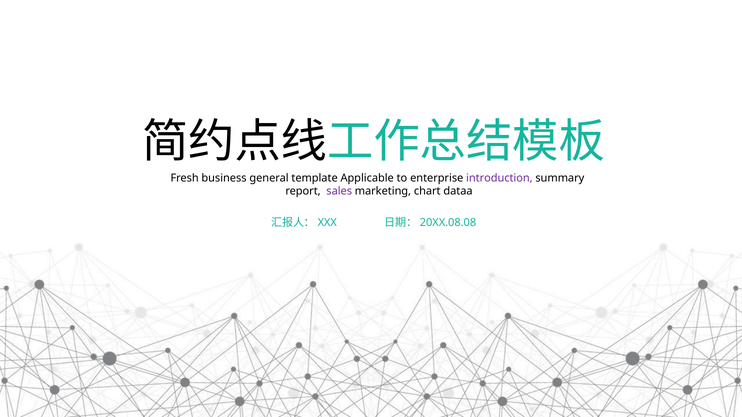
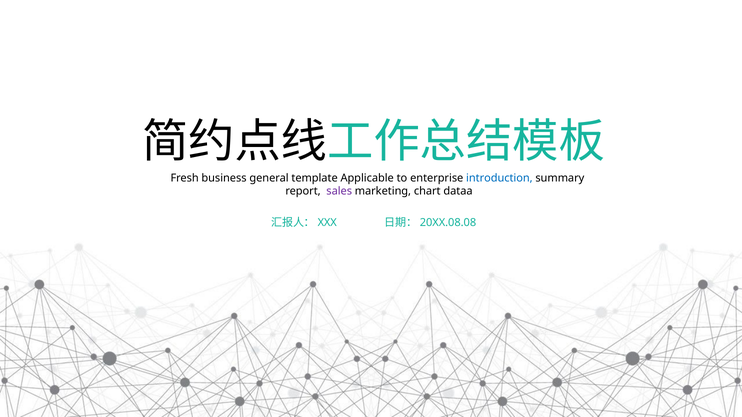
introduction colour: purple -> blue (499, 178)
